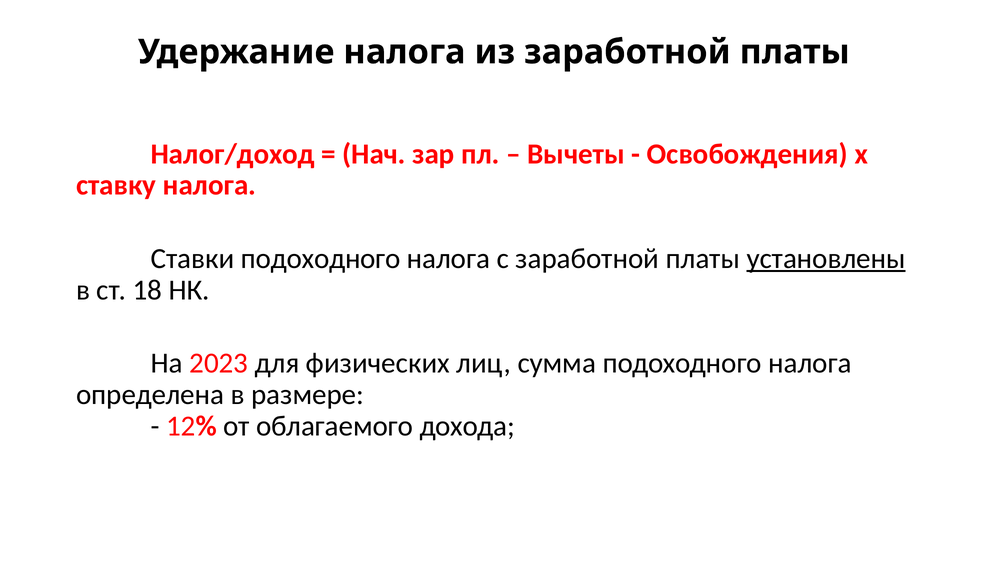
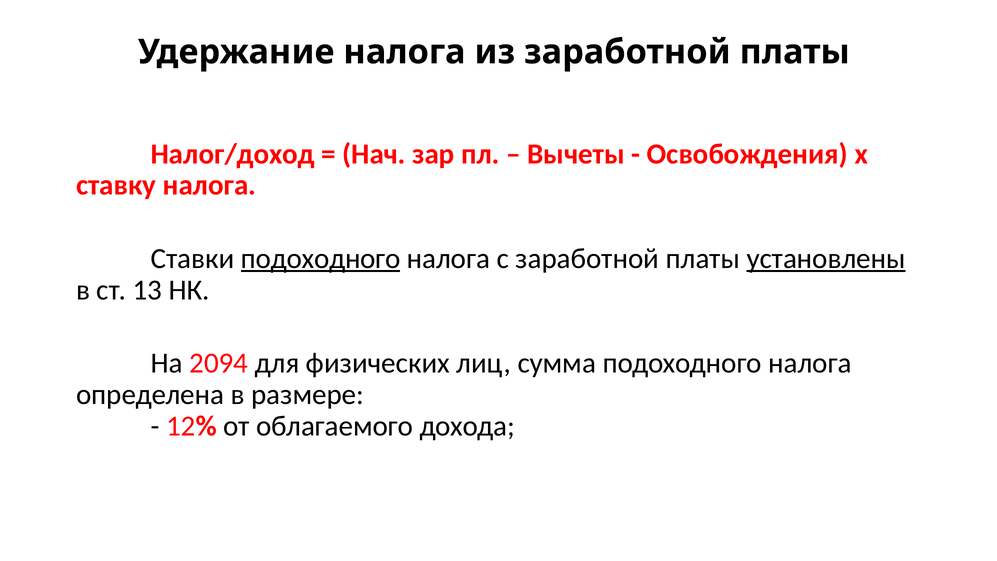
подоходного underline: none -> present (321, 258)
18: 18 -> 13 (147, 290)
2023: 2023 -> 2094 (219, 363)
